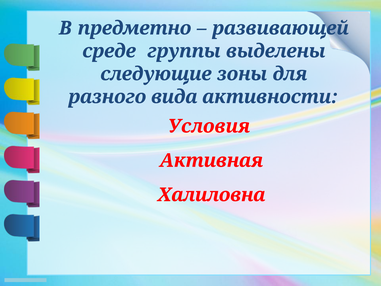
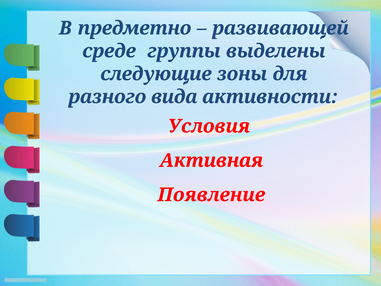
Халиловна: Халиловна -> Появление (211, 195)
